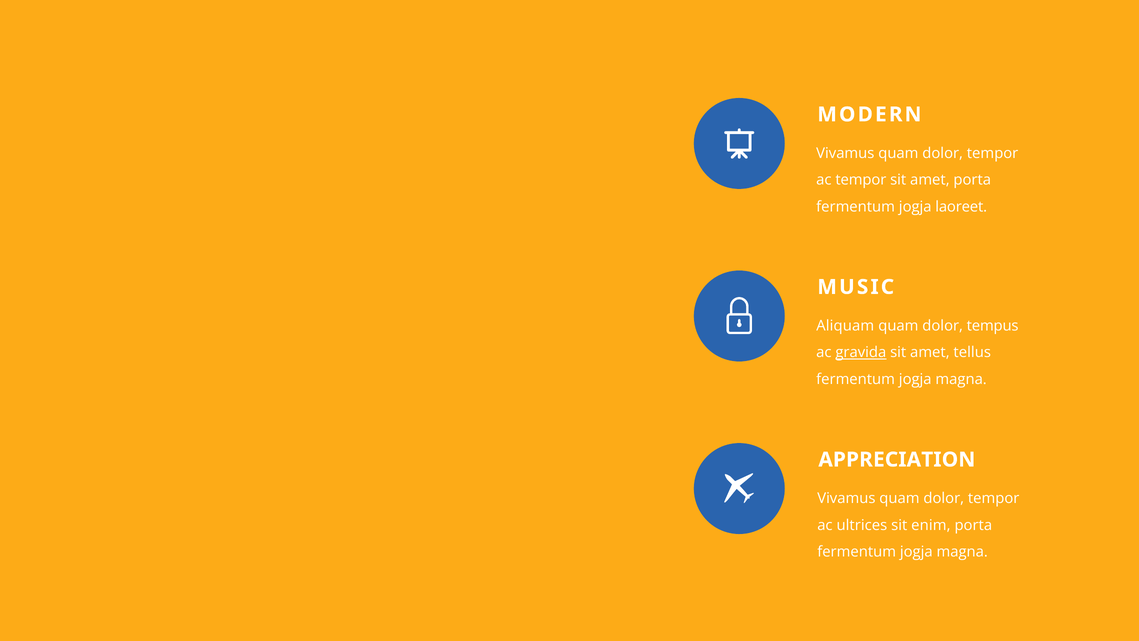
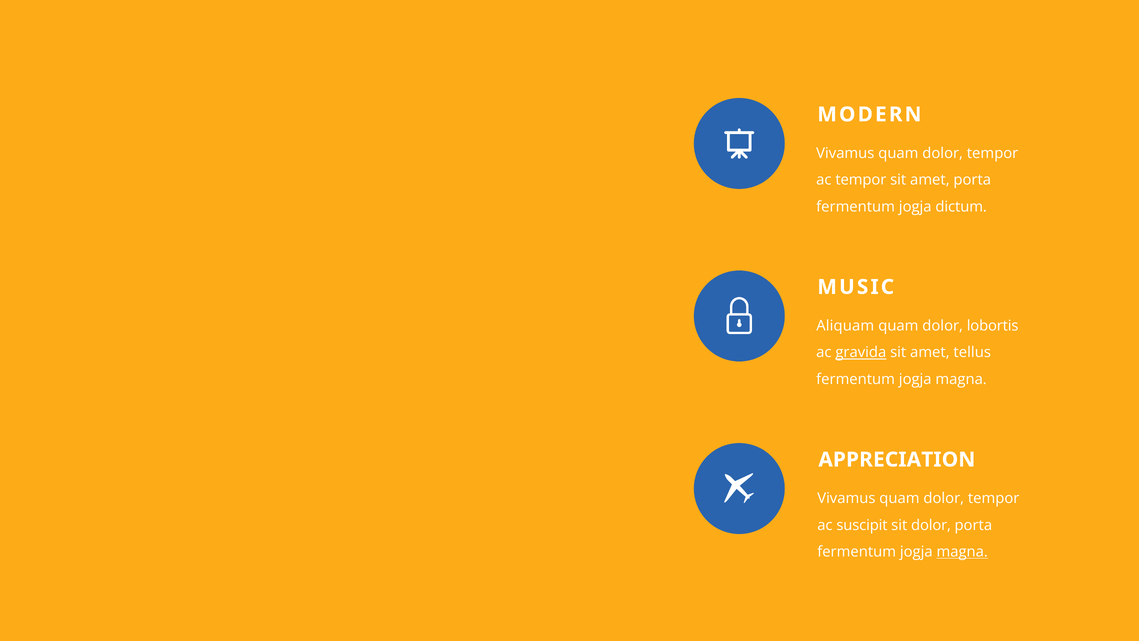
laoreet: laoreet -> dictum (961, 207)
tempus: tempus -> lobortis (993, 326)
ultrices: ultrices -> suscipit (862, 525)
sit enim: enim -> dolor (931, 525)
magna underline: none -> present (962, 552)
